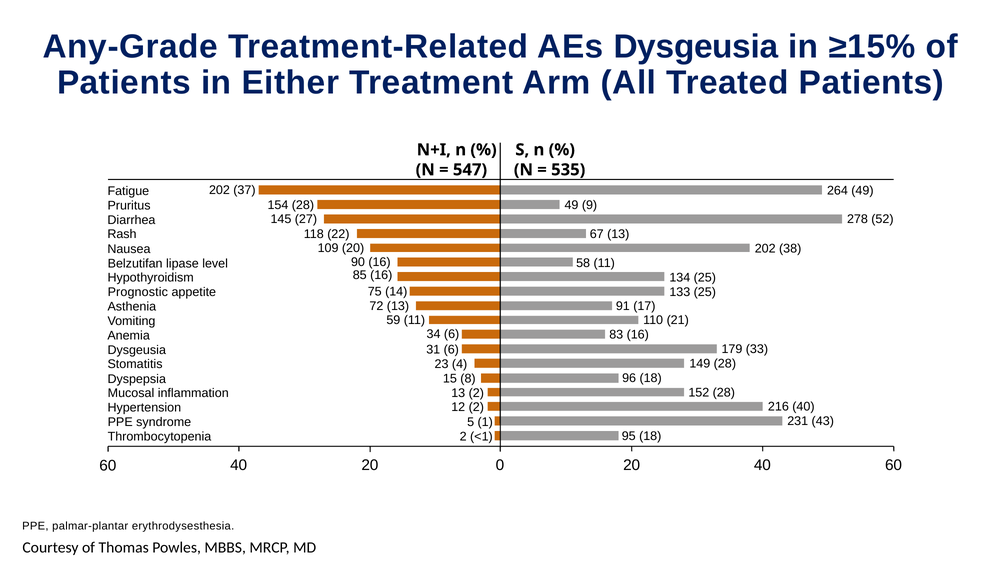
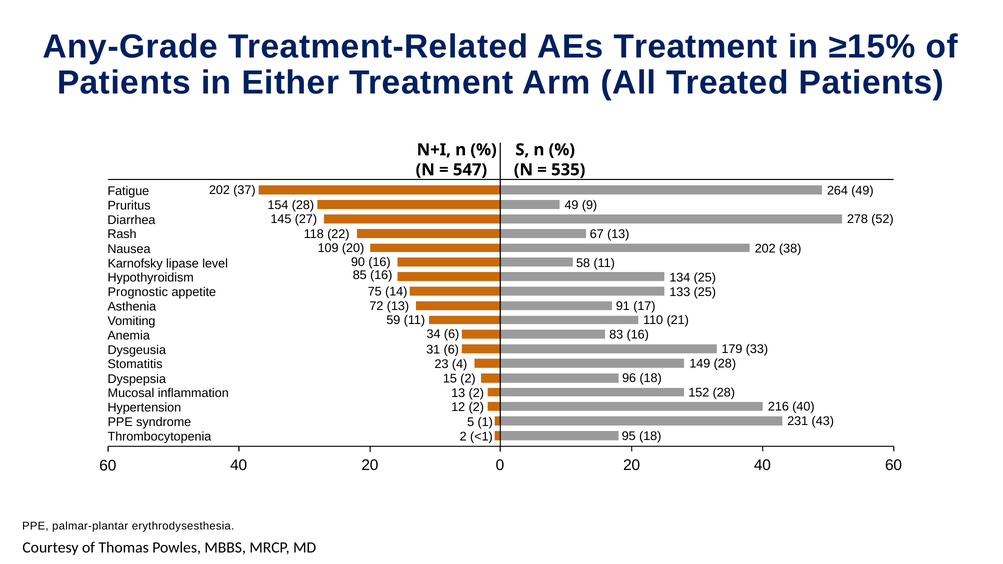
AEs Dysgeusia: Dysgeusia -> Treatment (696, 47)
Belzutifan: Belzutifan -> Karnofsky (135, 263)
15 8: 8 -> 2 (468, 379)
